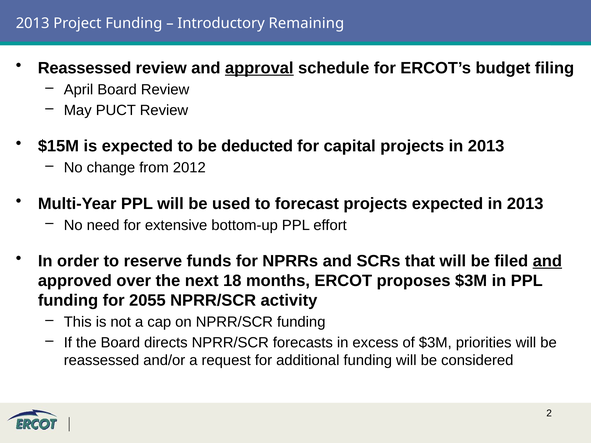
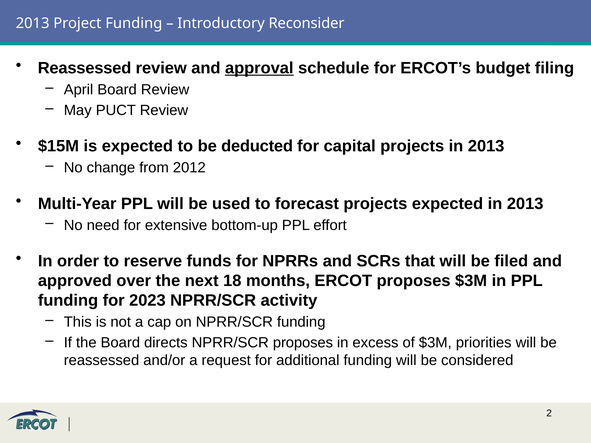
Remaining: Remaining -> Reconsider (306, 23)
and underline: present -> none (547, 261)
2055: 2055 -> 2023 (147, 301)
NPRR/SCR forecasts: forecasts -> proposes (303, 343)
